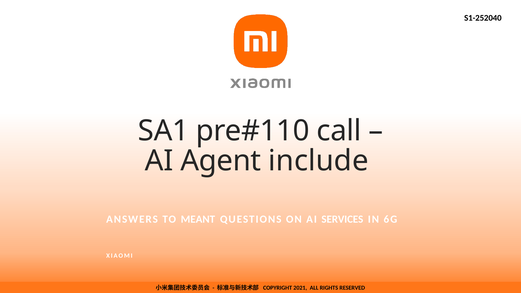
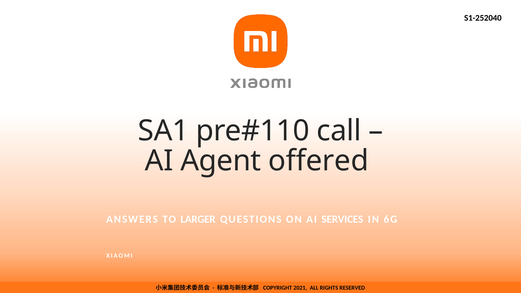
include: include -> offered (318, 161)
MEANT: MEANT -> LARGER (198, 219)
